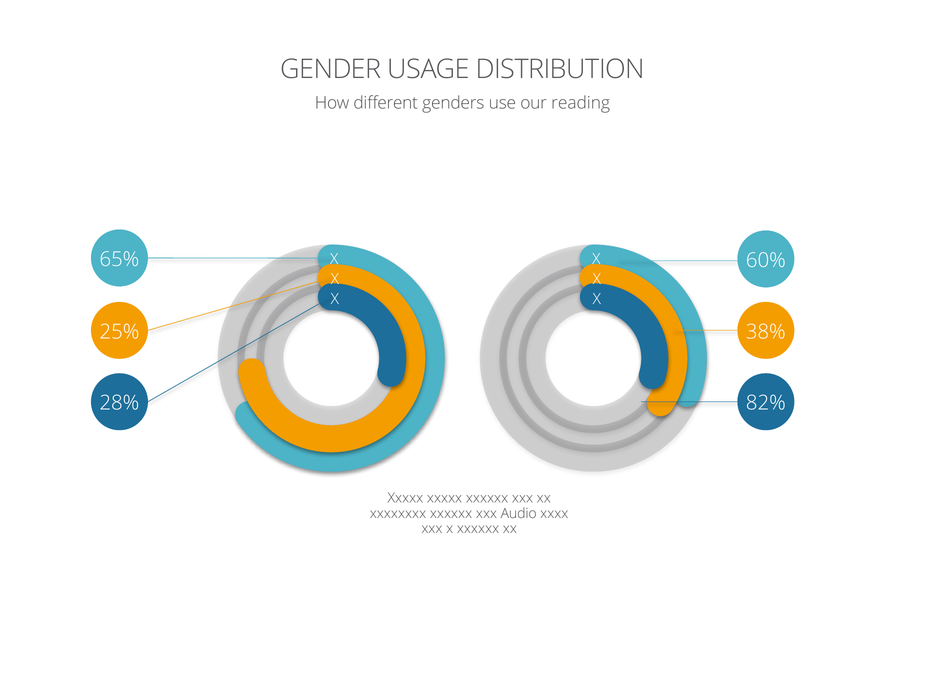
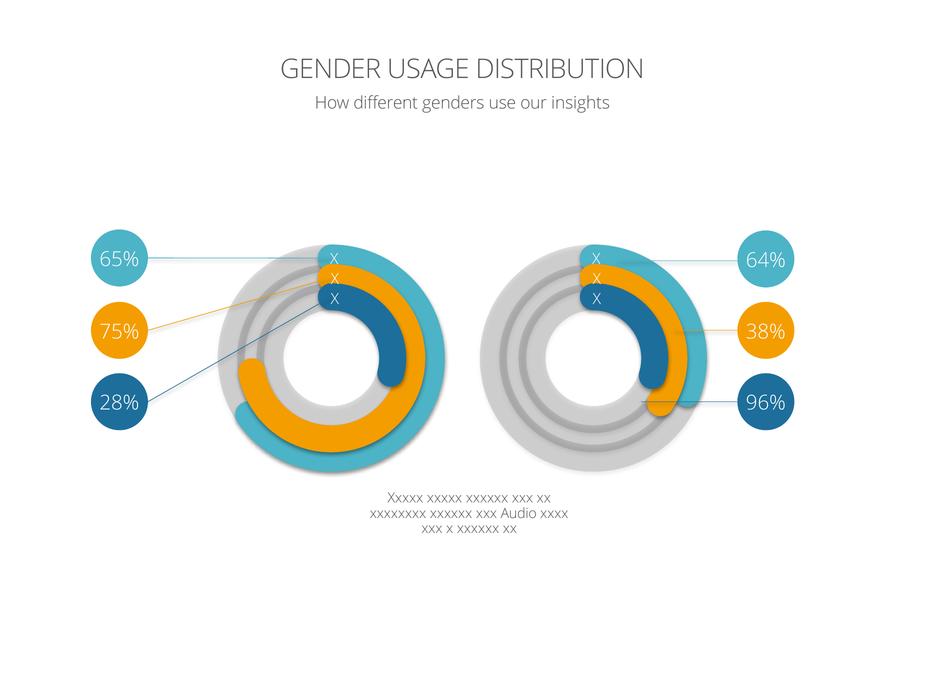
reading: reading -> insights (581, 103)
60%: 60% -> 64% (766, 260)
25%: 25% -> 75% (119, 332)
82%: 82% -> 96% (766, 403)
